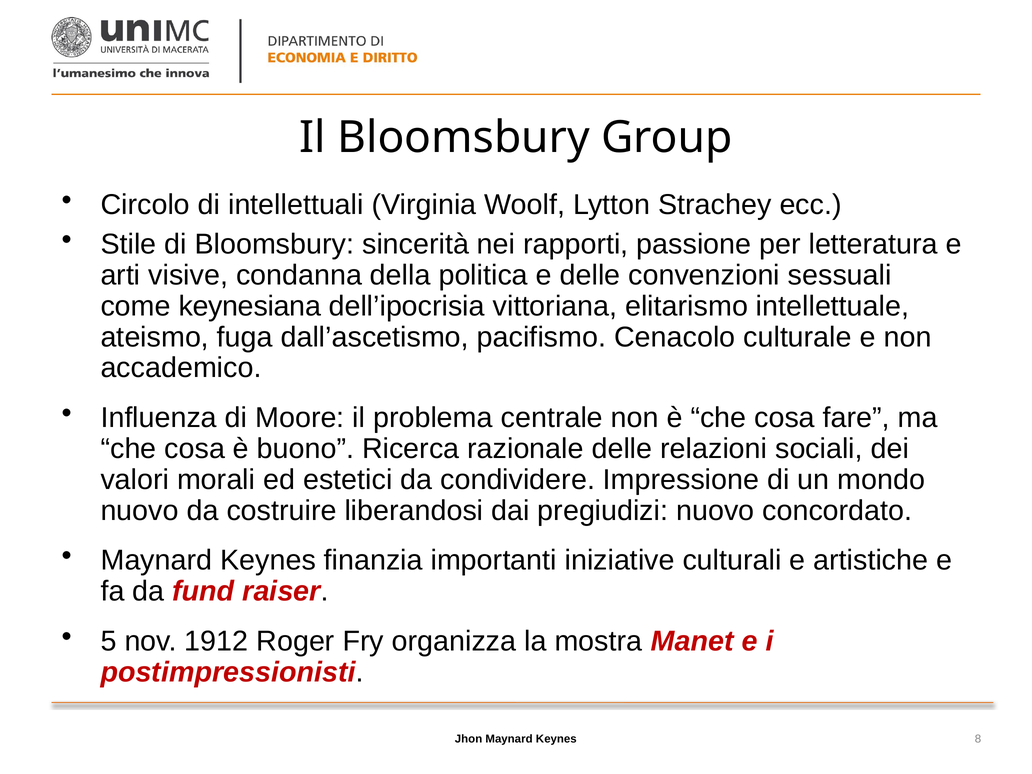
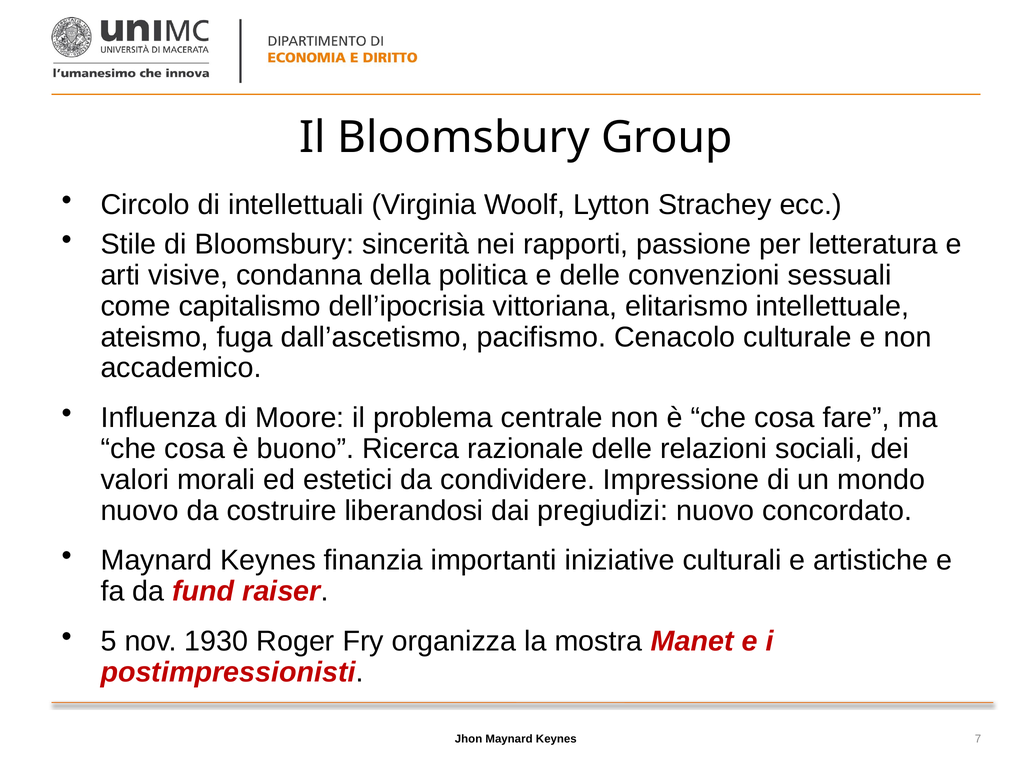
keynesiana: keynesiana -> capitalismo (250, 306)
1912: 1912 -> 1930 (216, 641)
8: 8 -> 7 (978, 739)
